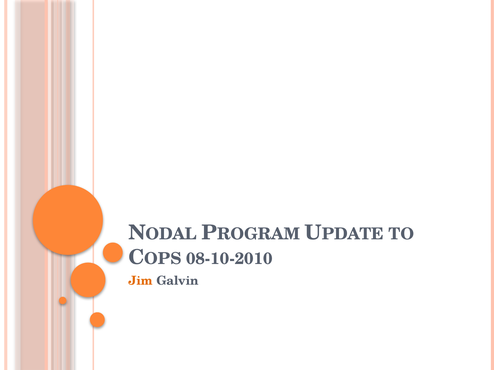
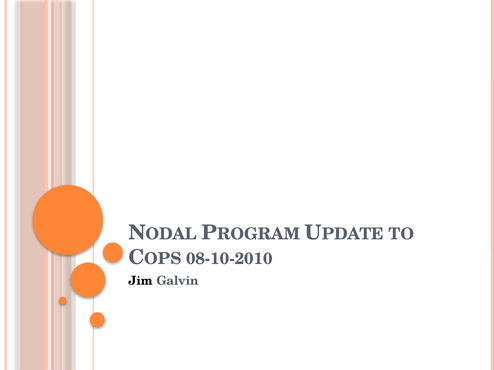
Jim colour: orange -> black (141, 281)
